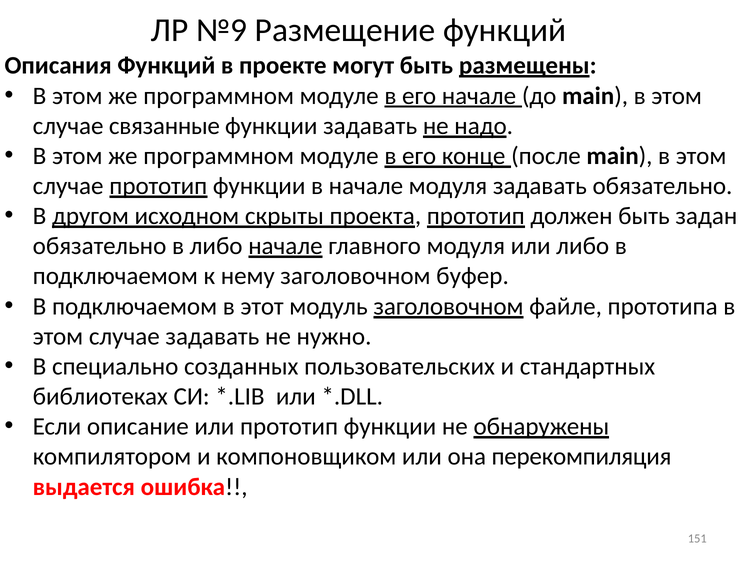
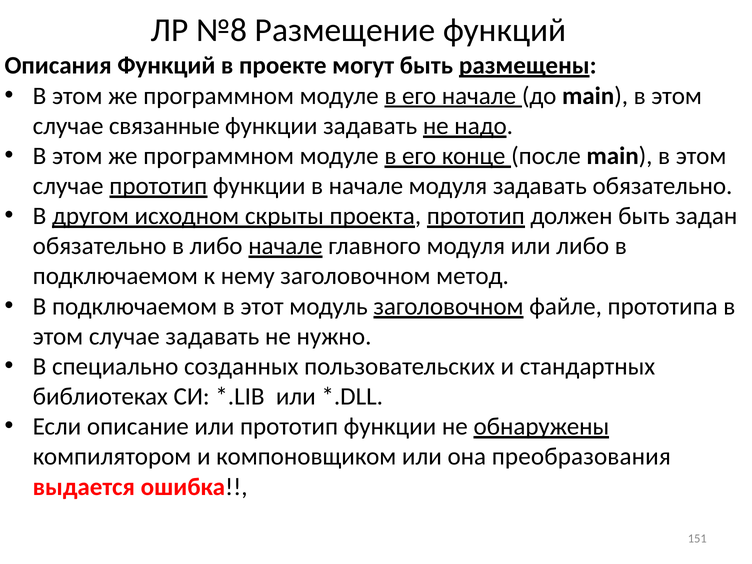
№9: №9 -> №8 (222, 30)
буфер: буфер -> метод (473, 276)
перекомпиляция: перекомпиляция -> преобразования (581, 457)
